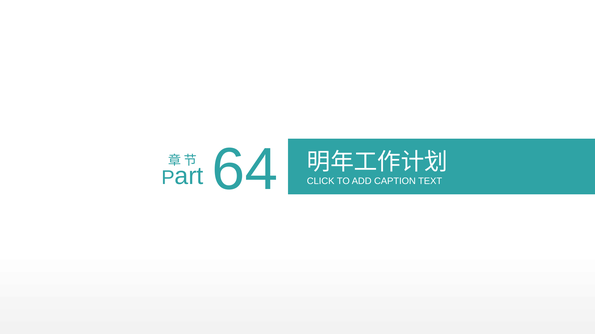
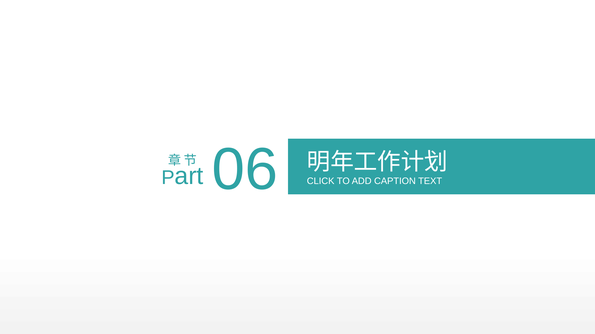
64: 64 -> 06 (245, 170)
